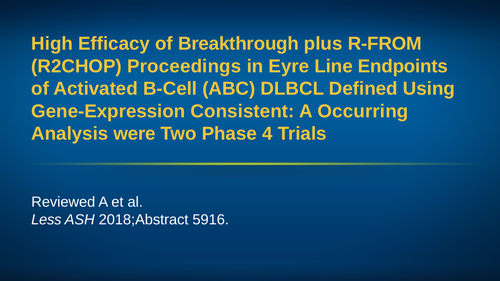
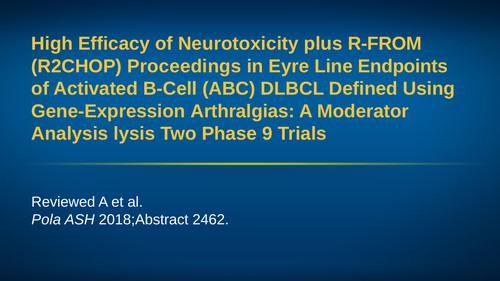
Breakthrough: Breakthrough -> Neurotoxicity (238, 44)
Consistent: Consistent -> Arthralgias (243, 111)
Occurring: Occurring -> Moderator (363, 111)
were: were -> lysis (134, 134)
4: 4 -> 9 (267, 134)
Less: Less -> Pola (46, 220)
5916: 5916 -> 2462 (211, 220)
